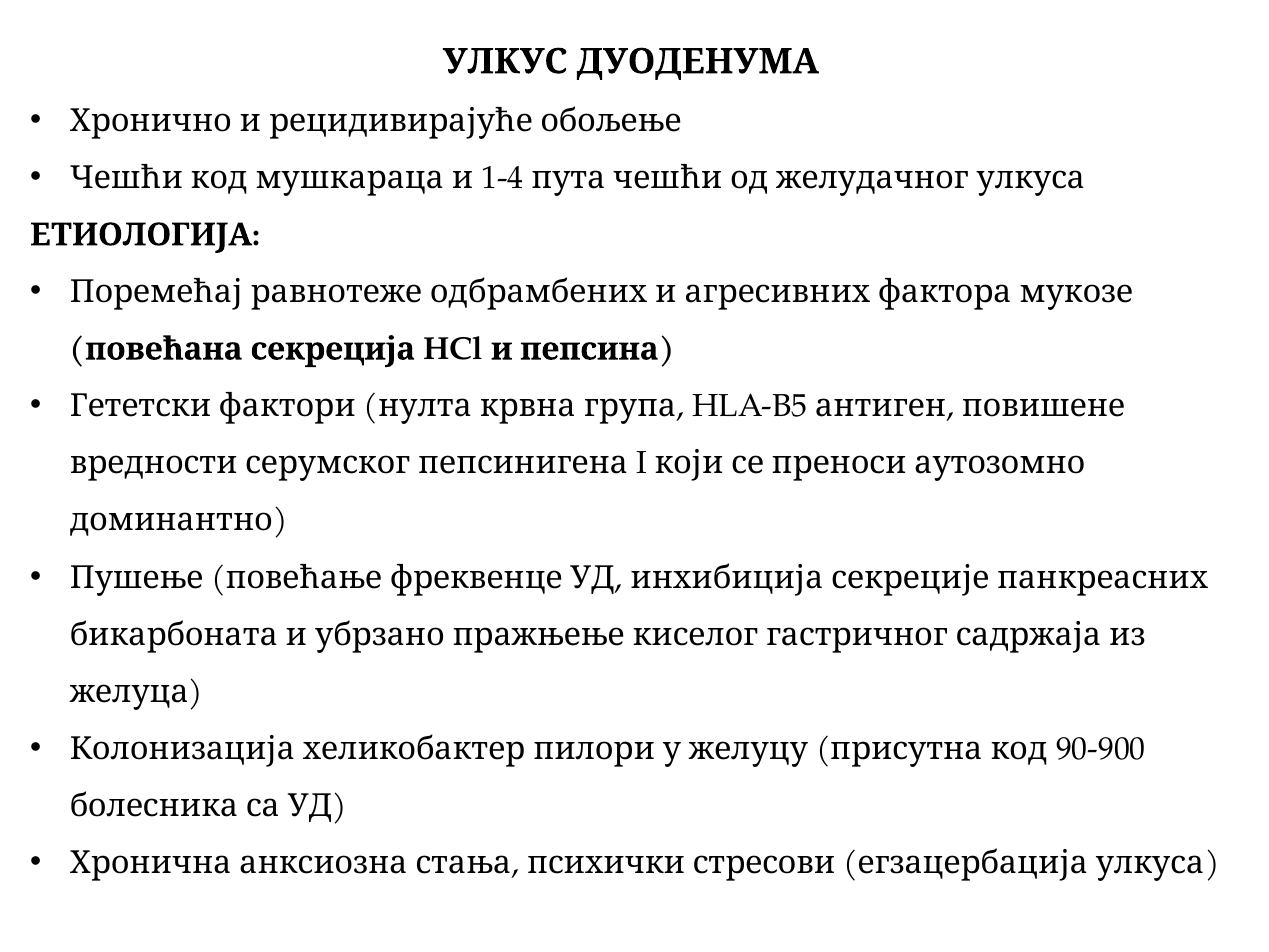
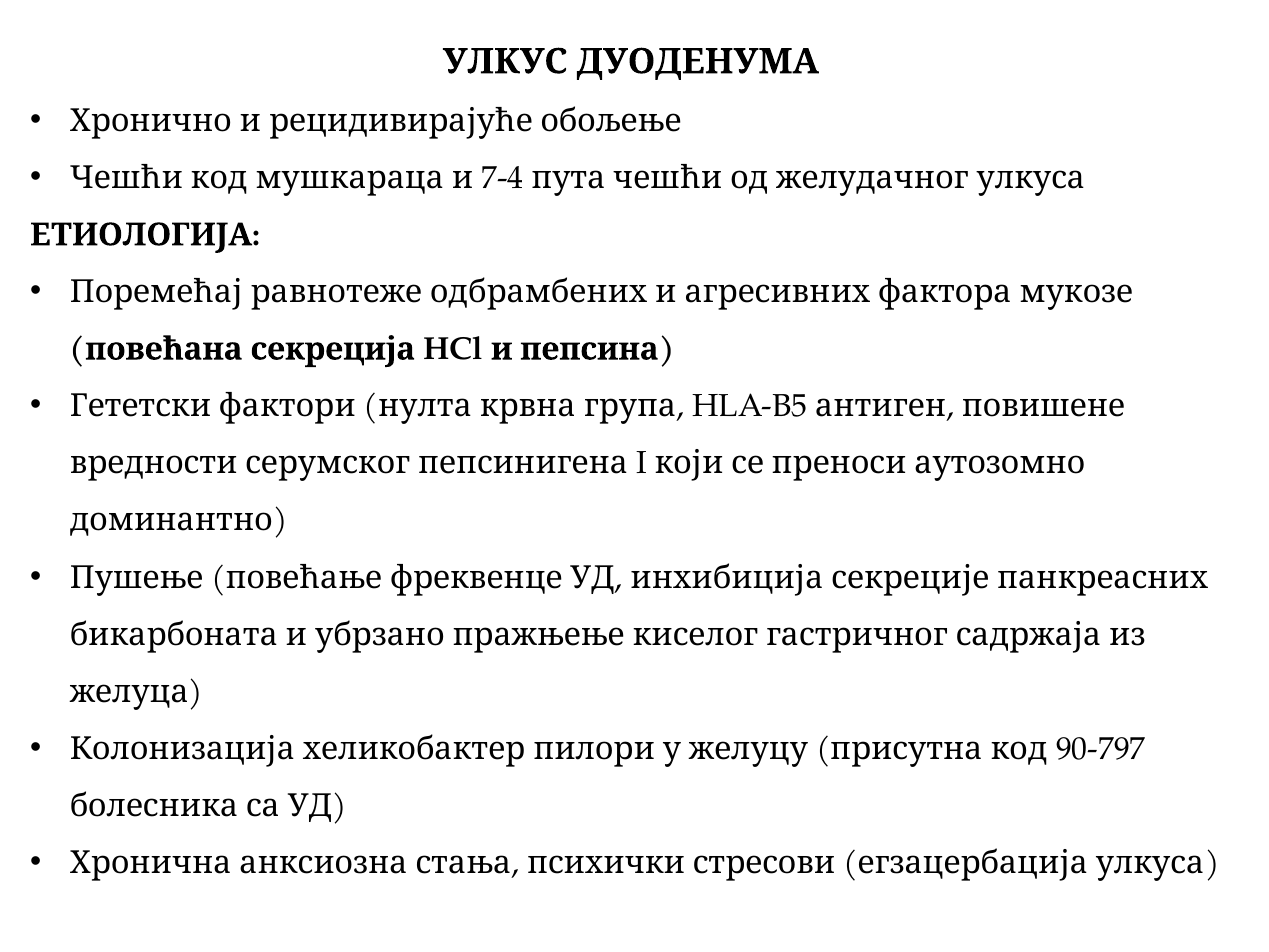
1-4: 1-4 -> 7-4 (503, 178)
90-900: 90-900 -> 90-797 (1101, 749)
